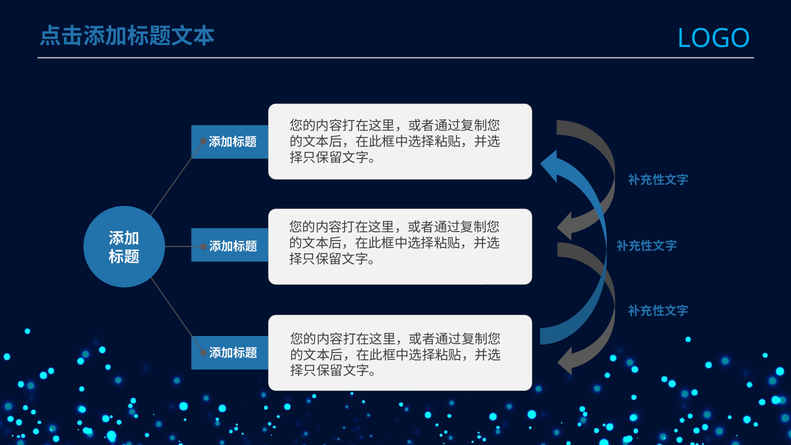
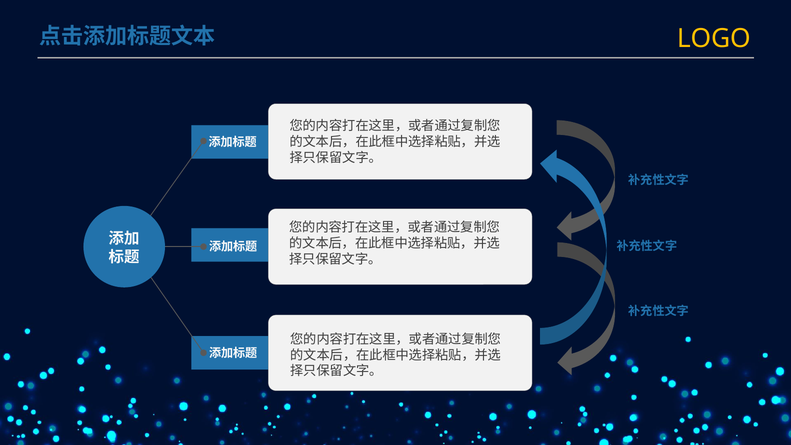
LOGO colour: light blue -> yellow (714, 38)
